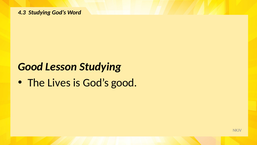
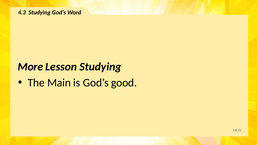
Good: Good -> More (30, 67)
Lives: Lives -> Main (59, 83)
